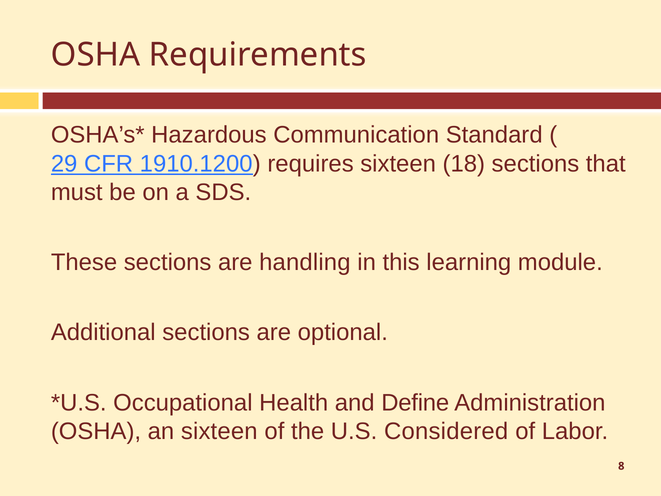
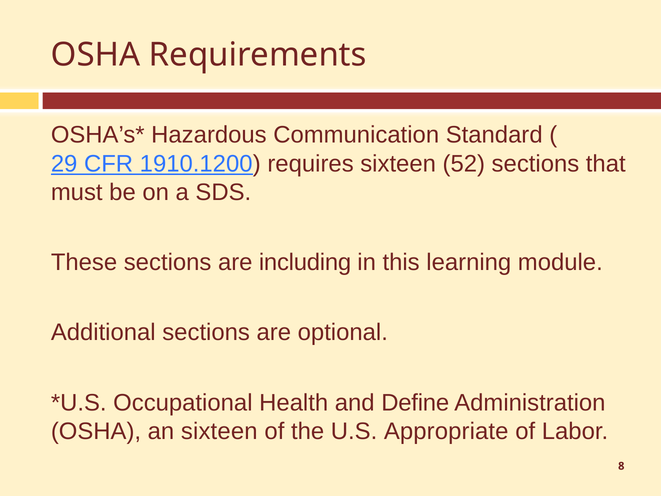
18: 18 -> 52 (464, 164)
handling: handling -> including (305, 262)
Considered: Considered -> Appropriate (446, 431)
